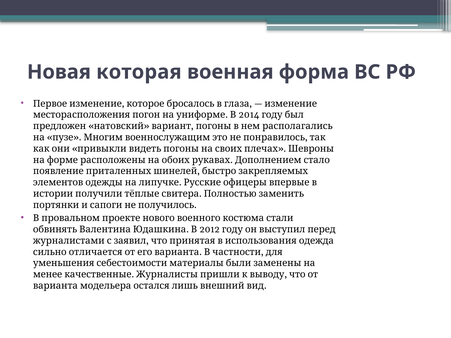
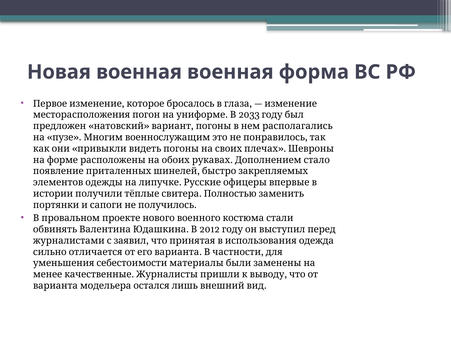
Новая которая: которая -> военная (139, 72)
2014: 2014 -> 2033 (249, 115)
